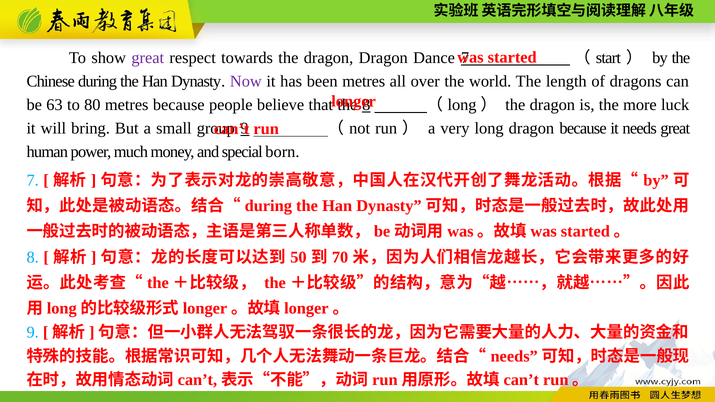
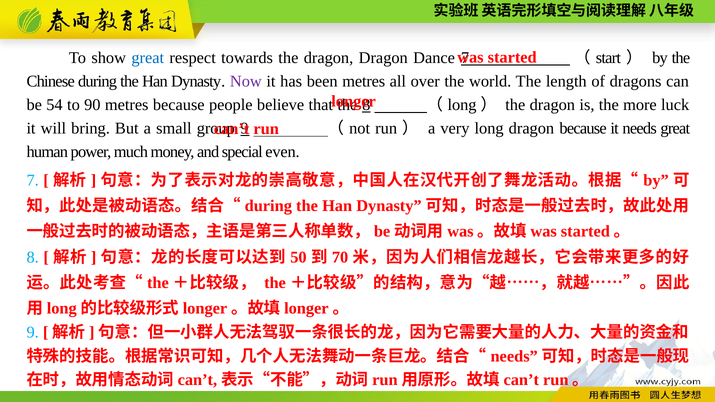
great colour: purple -> blue (148, 58)
63: 63 -> 54 (55, 105)
80: 80 -> 90 (92, 105)
born: born -> even (283, 152)
